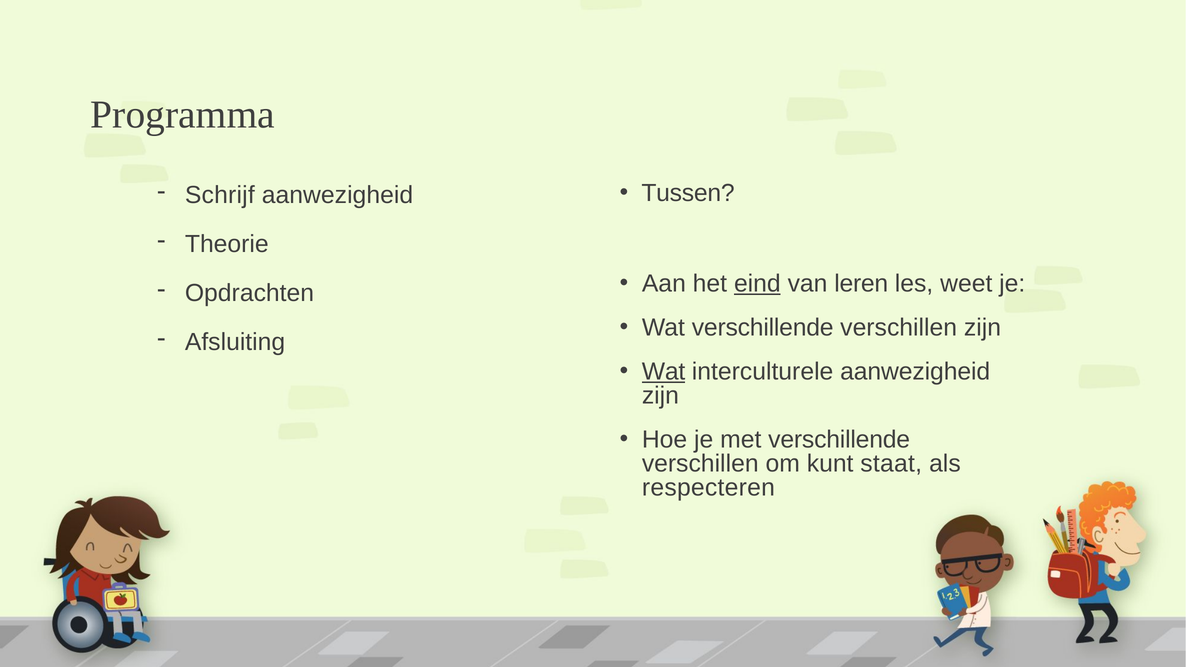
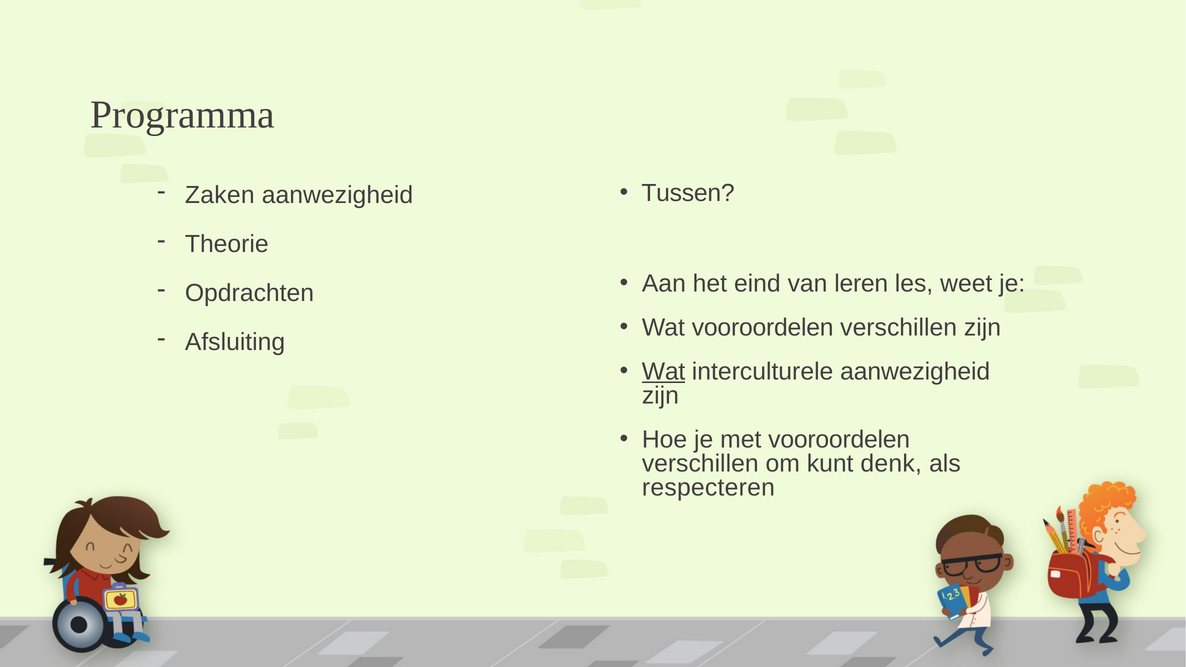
Schrijf: Schrijf -> Zaken (220, 195)
eind underline: present -> none (757, 284)
Wat verschillende: verschillende -> vooroordelen (763, 328)
met verschillende: verschillende -> vooroordelen (839, 440)
staat: staat -> denk (891, 464)
